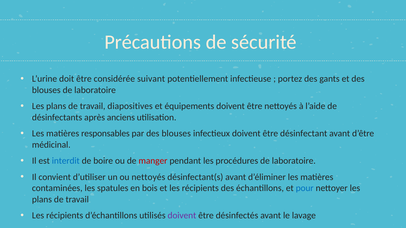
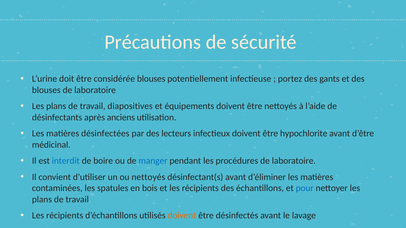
considérée suivant: suivant -> blouses (151, 79)
responsables: responsables -> désinfectées (105, 134)
par des blouses: blouses -> lecteurs (176, 134)
désinfectant: désinfectant -> hypochlorite (304, 134)
manger colour: red -> blue (153, 161)
doivent colour: purple -> orange (182, 216)
